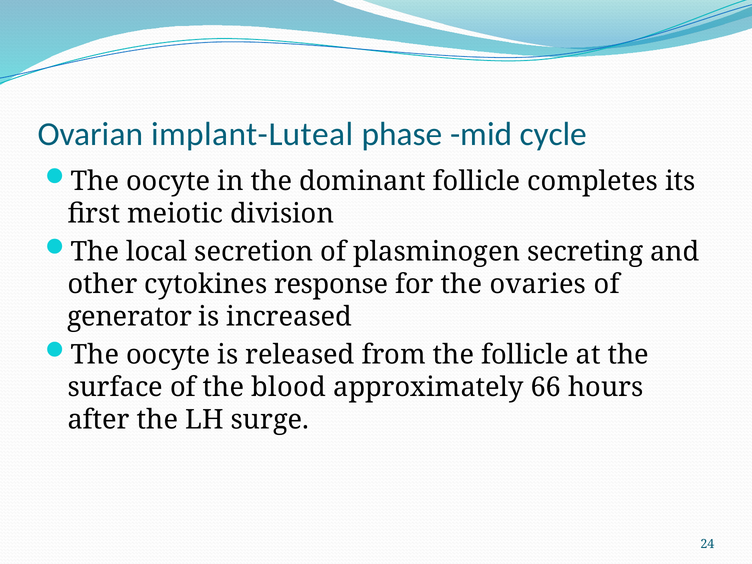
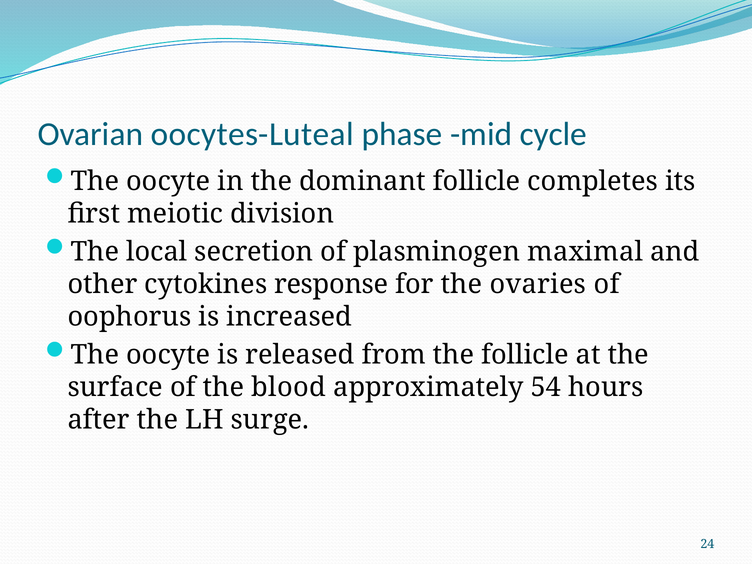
implant-Luteal: implant-Luteal -> oocytes-Luteal (252, 134)
secreting: secreting -> maximal (585, 252)
generator: generator -> oophorus (129, 317)
66: 66 -> 54 (546, 387)
